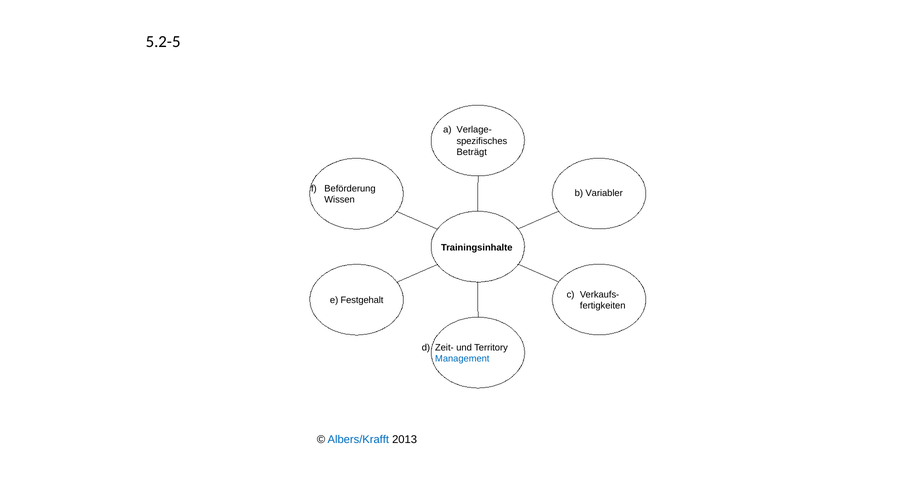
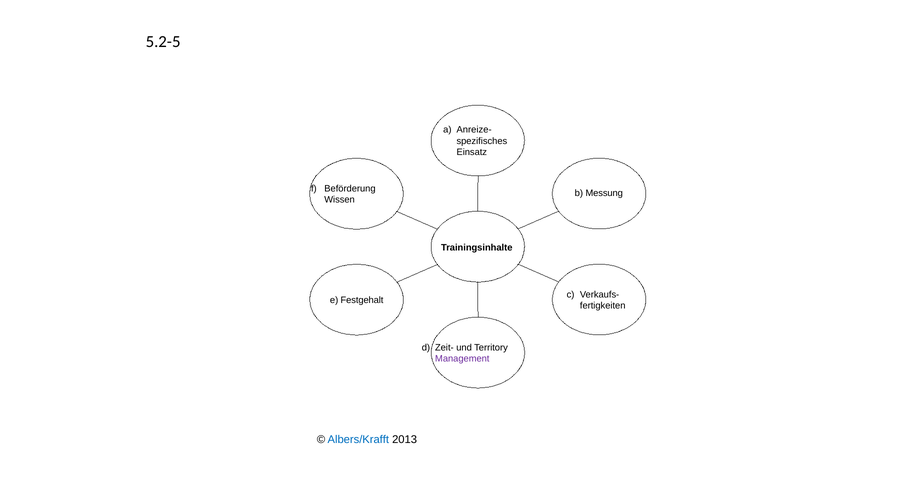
Verlage-: Verlage- -> Anreize- (474, 130)
Beträgt: Beträgt -> Einsatz (472, 152)
Variabler: Variabler -> Messung (604, 194)
Management colour: blue -> purple (462, 359)
